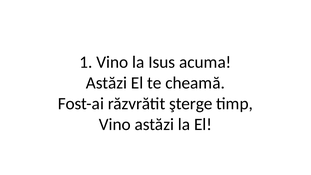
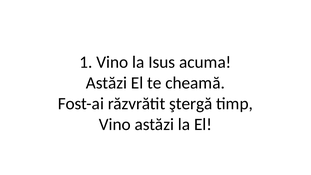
şterge: şterge -> ştergă (191, 104)
